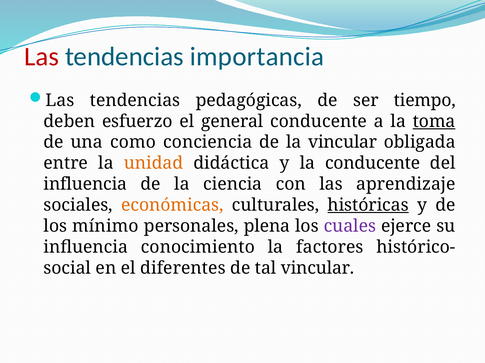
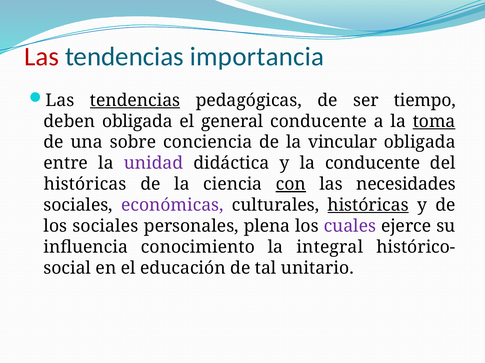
tendencias underline: none -> present (135, 101)
deben esfuerzo: esfuerzo -> obligada (137, 122)
como: como -> sobre (133, 143)
unidad colour: orange -> purple (154, 164)
influencia: influencia -> históricas (85, 185)
con underline: none -> present (291, 185)
aprendizaje: aprendizaje -> necesidades (406, 185)
económicas colour: orange -> purple (172, 206)
los mínimo: mínimo -> sociales (105, 227)
factores: factores -> integral (330, 248)
diferentes: diferentes -> educación (183, 269)
tal vincular: vincular -> unitario (317, 269)
